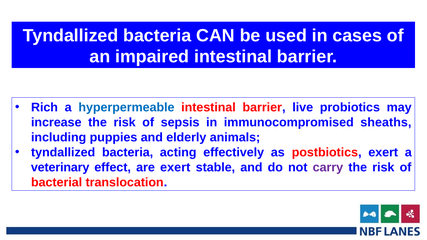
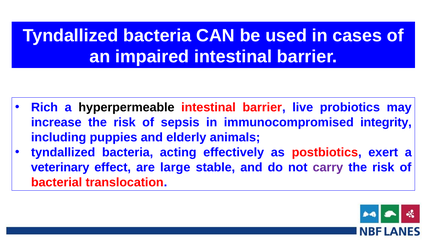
hyperpermeable colour: blue -> black (126, 108)
sheaths: sheaths -> integrity (386, 123)
are exert: exert -> large (175, 167)
